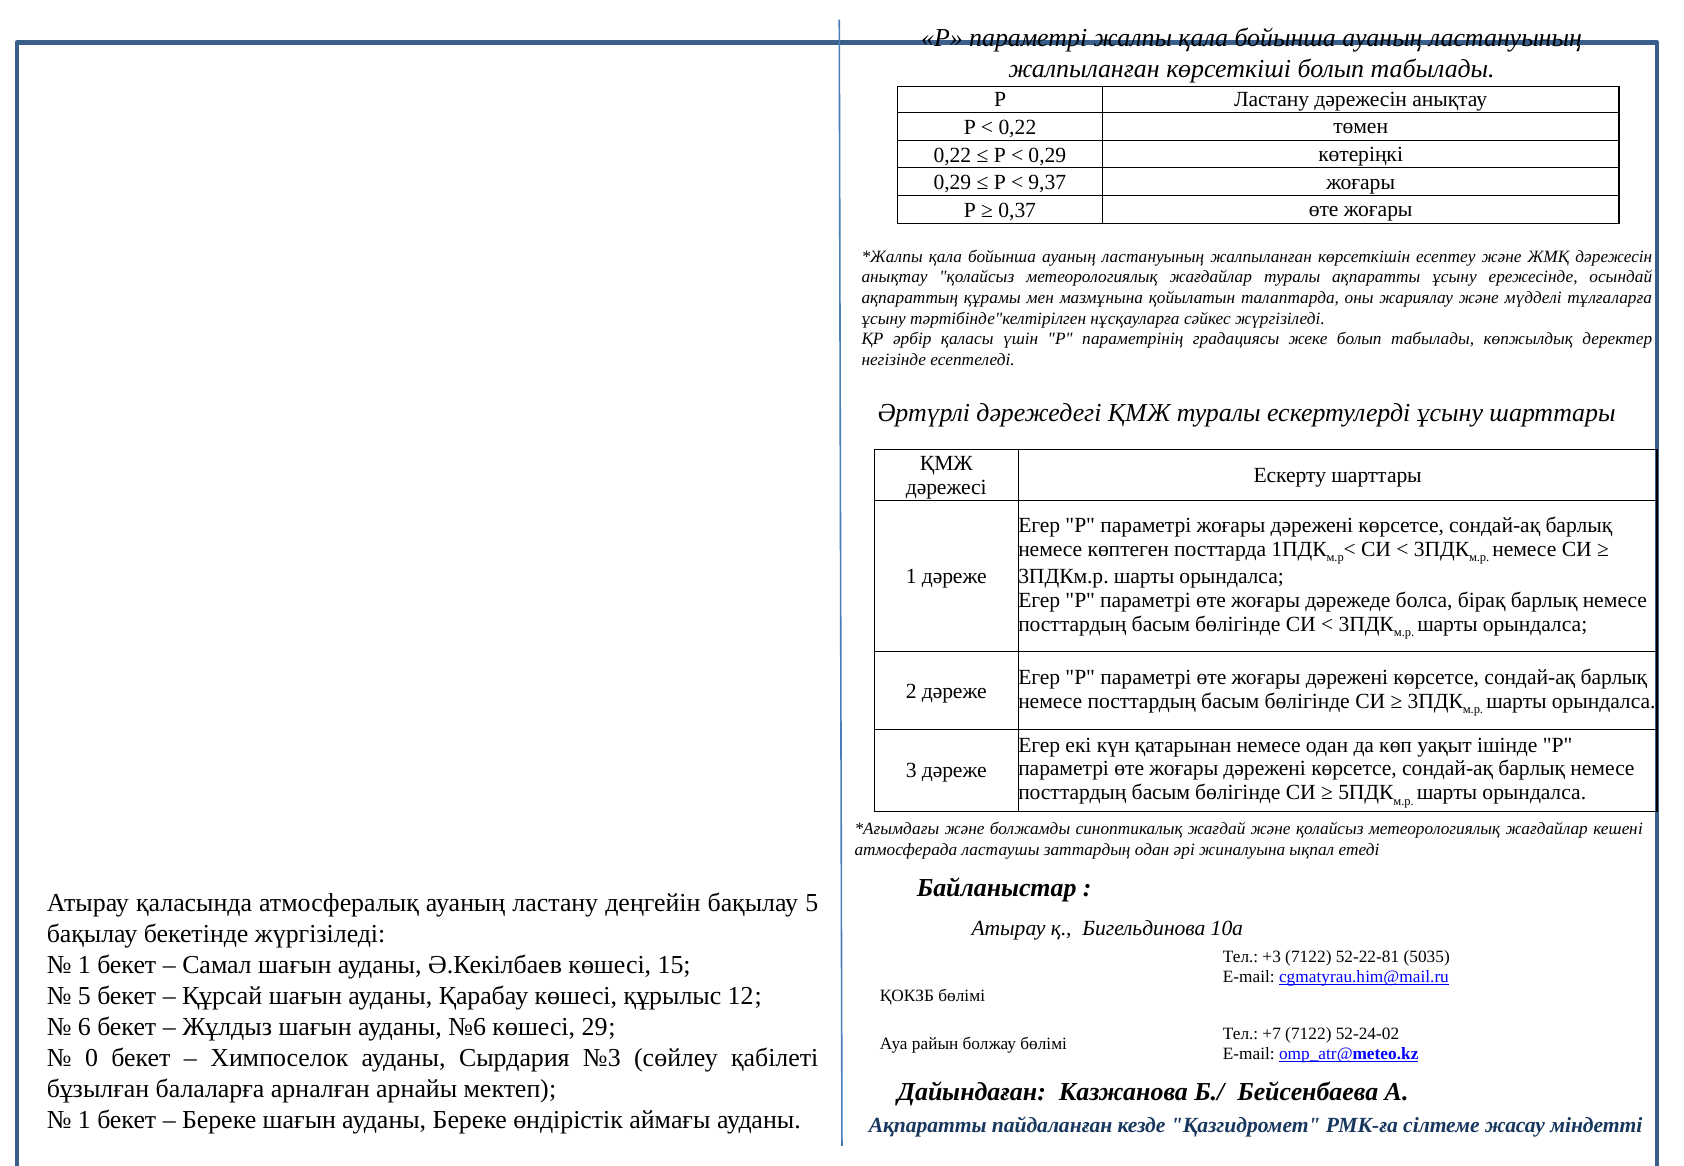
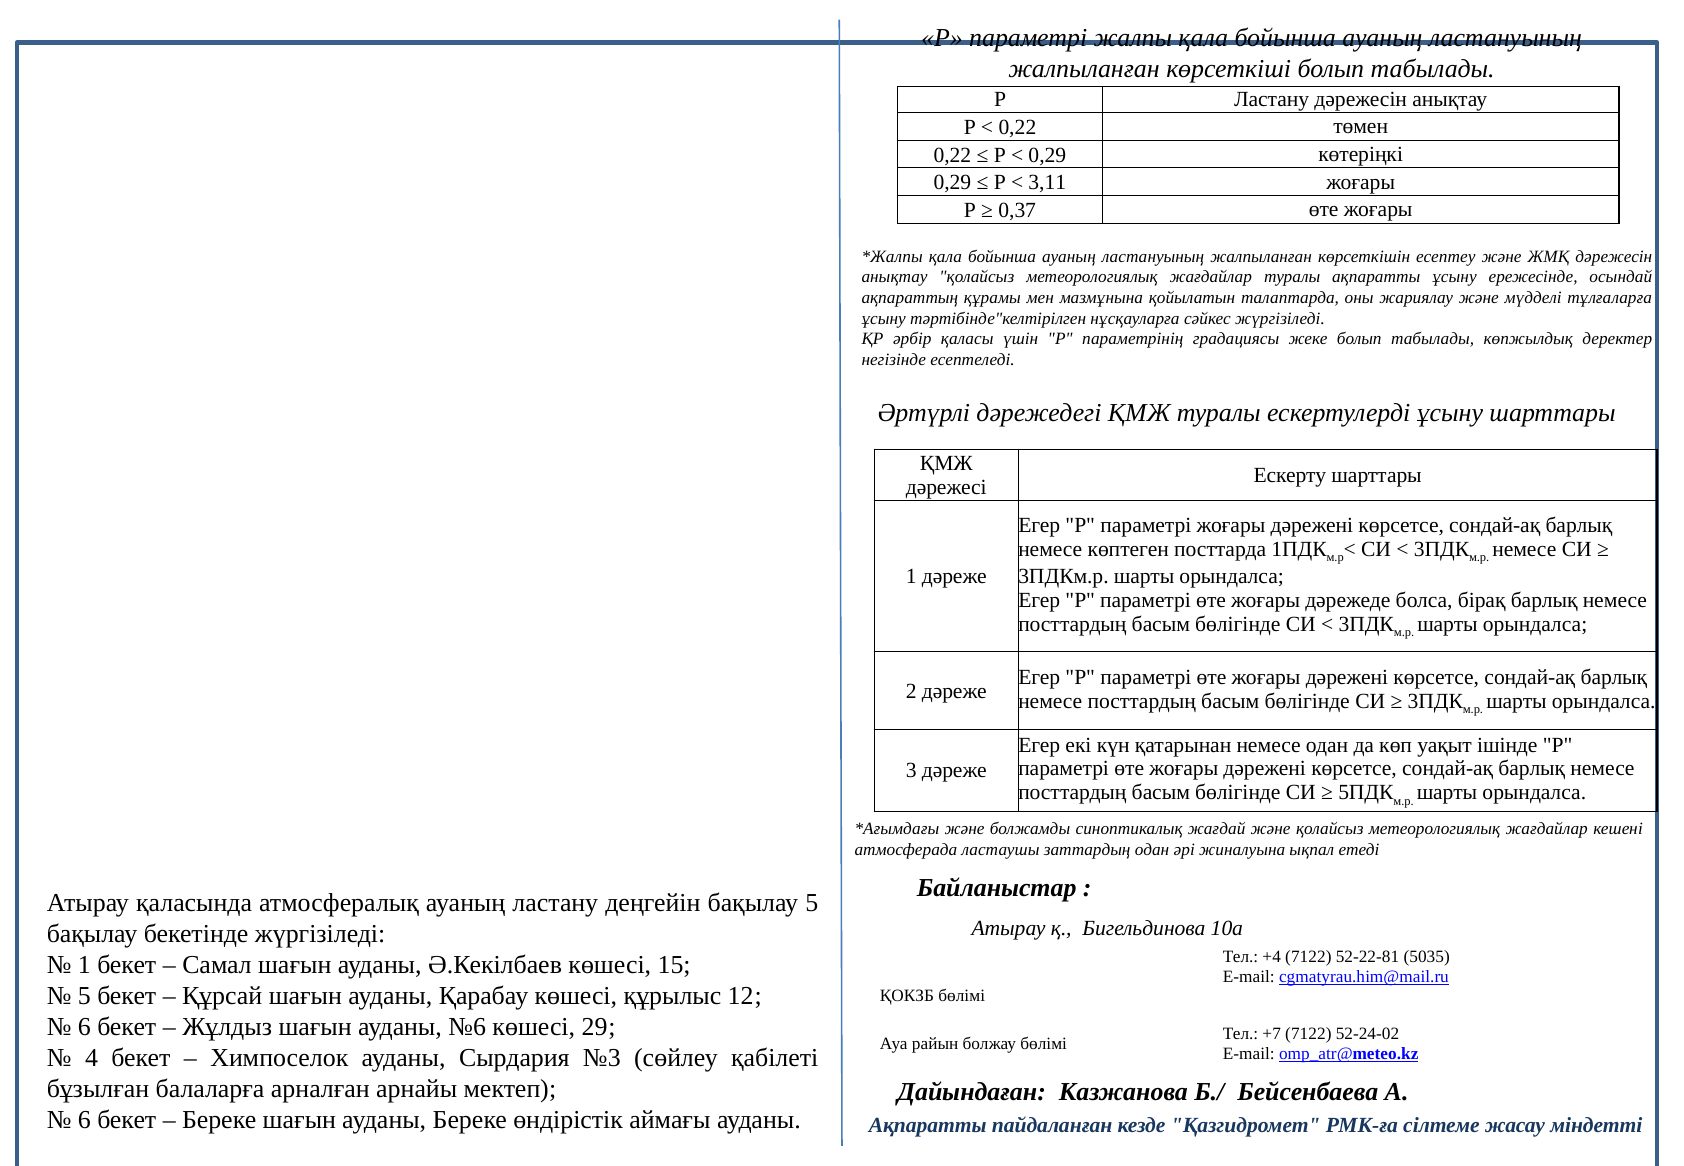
9,37: 9,37 -> 3,11 (1047, 183)
+3: +3 -> +4 (1272, 957)
0: 0 -> 4 (91, 1058)
1: 1 -> 6 (84, 1120)
